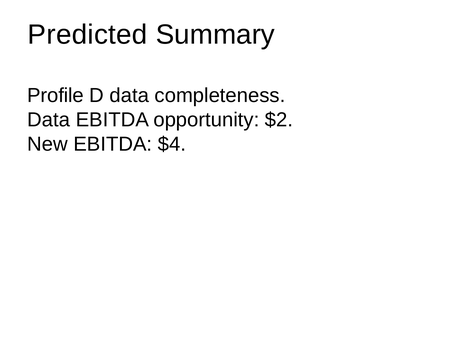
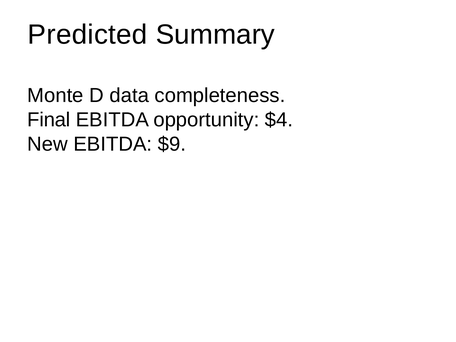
Profile: Profile -> Monte (55, 96)
Data: Data -> Final (49, 120)
$2: $2 -> $4 (279, 120)
$4: $4 -> $9 (172, 144)
